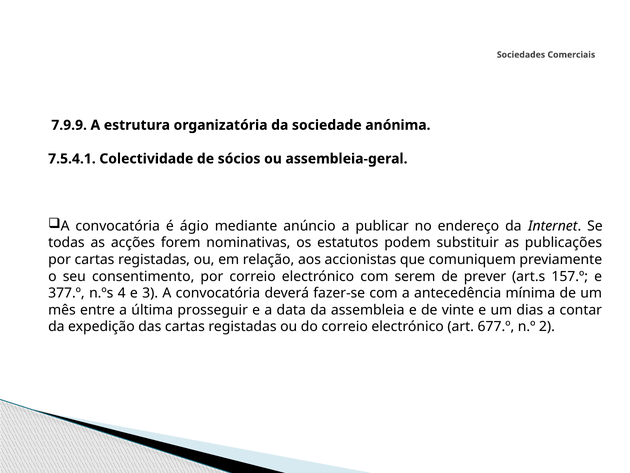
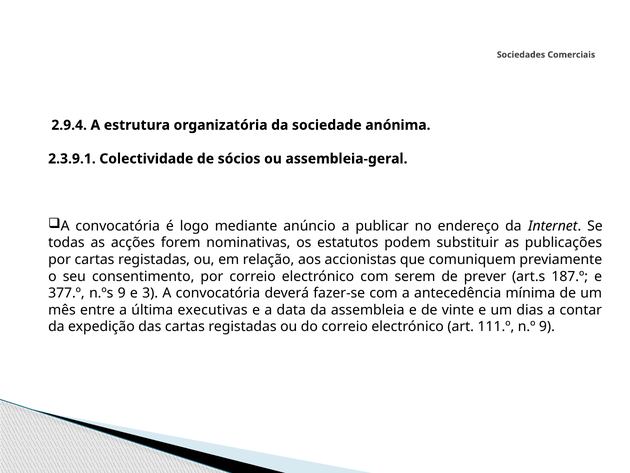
7.9.9: 7.9.9 -> 2.9.4 (69, 125)
7.5.4.1: 7.5.4.1 -> 2.3.9.1 (72, 159)
ágio: ágio -> logo (194, 226)
157.º: 157.º -> 187.º (570, 276)
n.ºs 4: 4 -> 9 (122, 293)
prosseguir: prosseguir -> executivas (213, 310)
677.º: 677.º -> 111.º (496, 327)
n.º 2: 2 -> 9 (547, 327)
